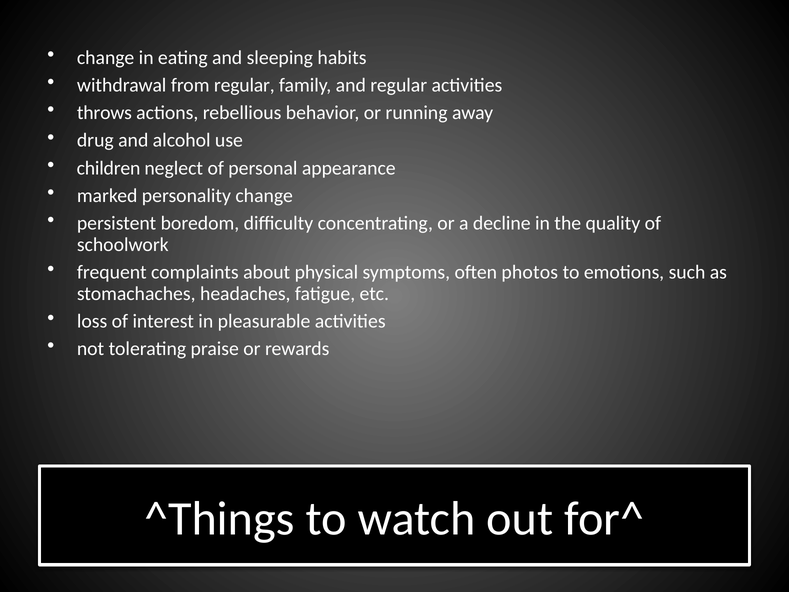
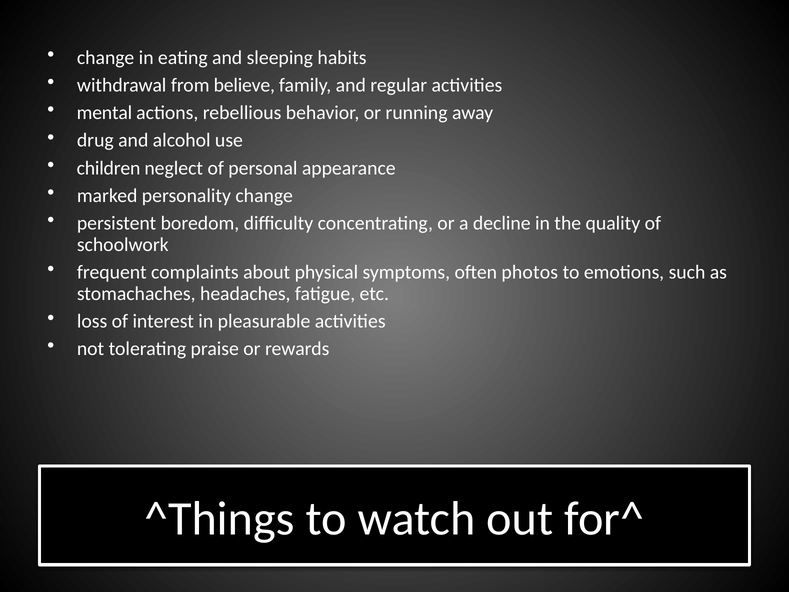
from regular: regular -> believe (244, 85)
throws: throws -> mental (104, 113)
